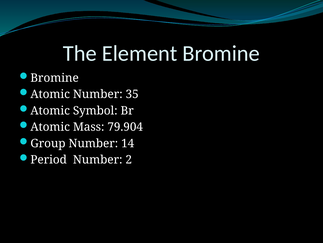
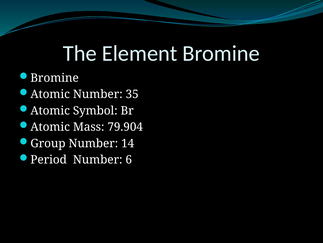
2: 2 -> 6 (129, 159)
